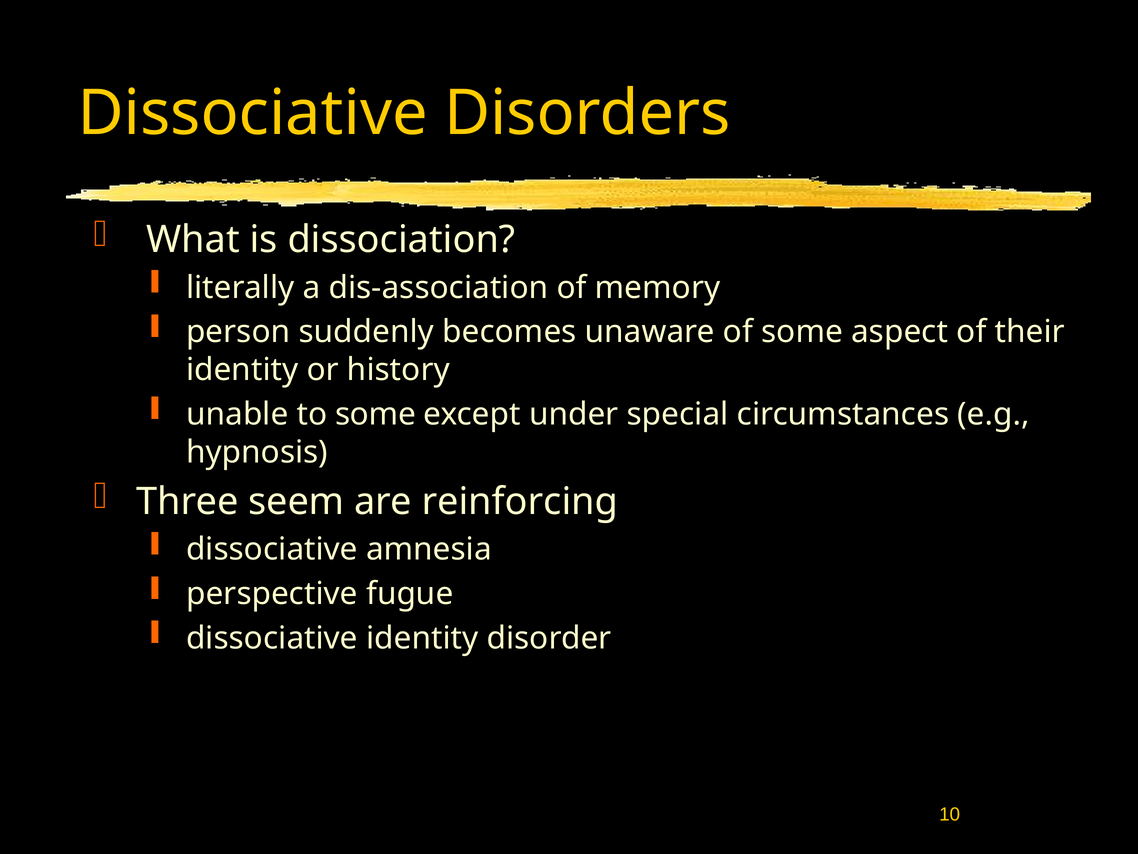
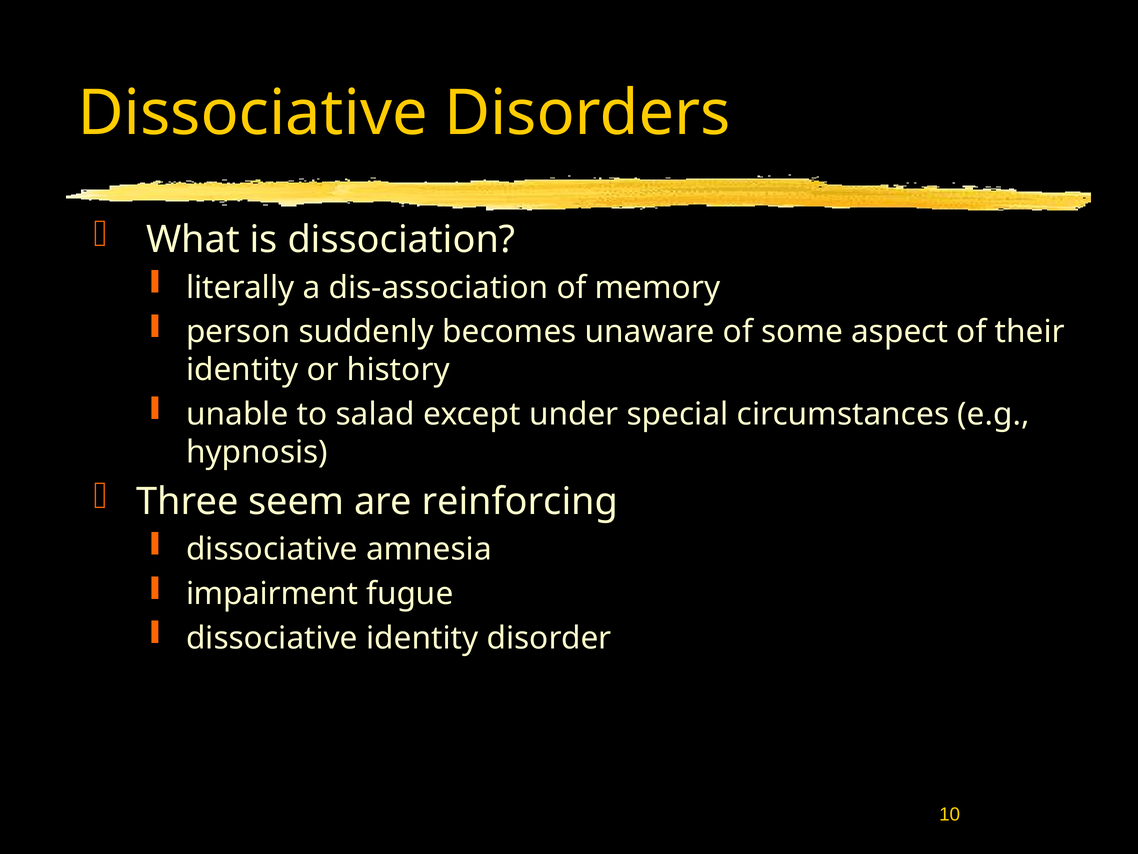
to some: some -> salad (375, 414)
perspective: perspective -> impairment (272, 593)
